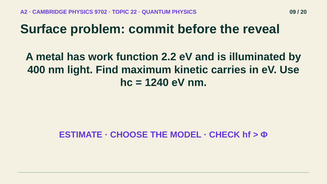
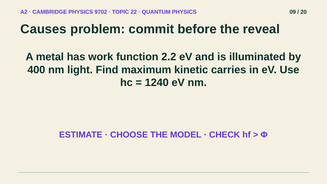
Surface: Surface -> Causes (44, 29)
